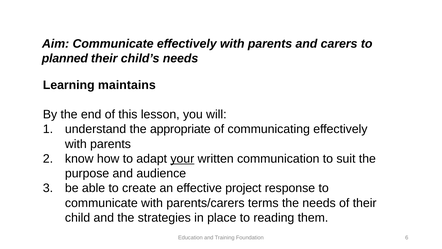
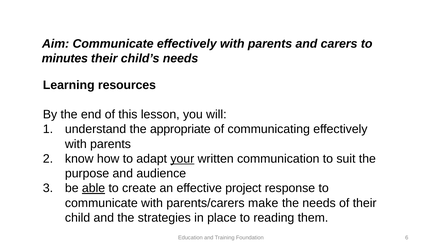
planned: planned -> minutes (65, 58)
maintains: maintains -> resources (127, 85)
able underline: none -> present (94, 188)
terms: terms -> make (263, 203)
